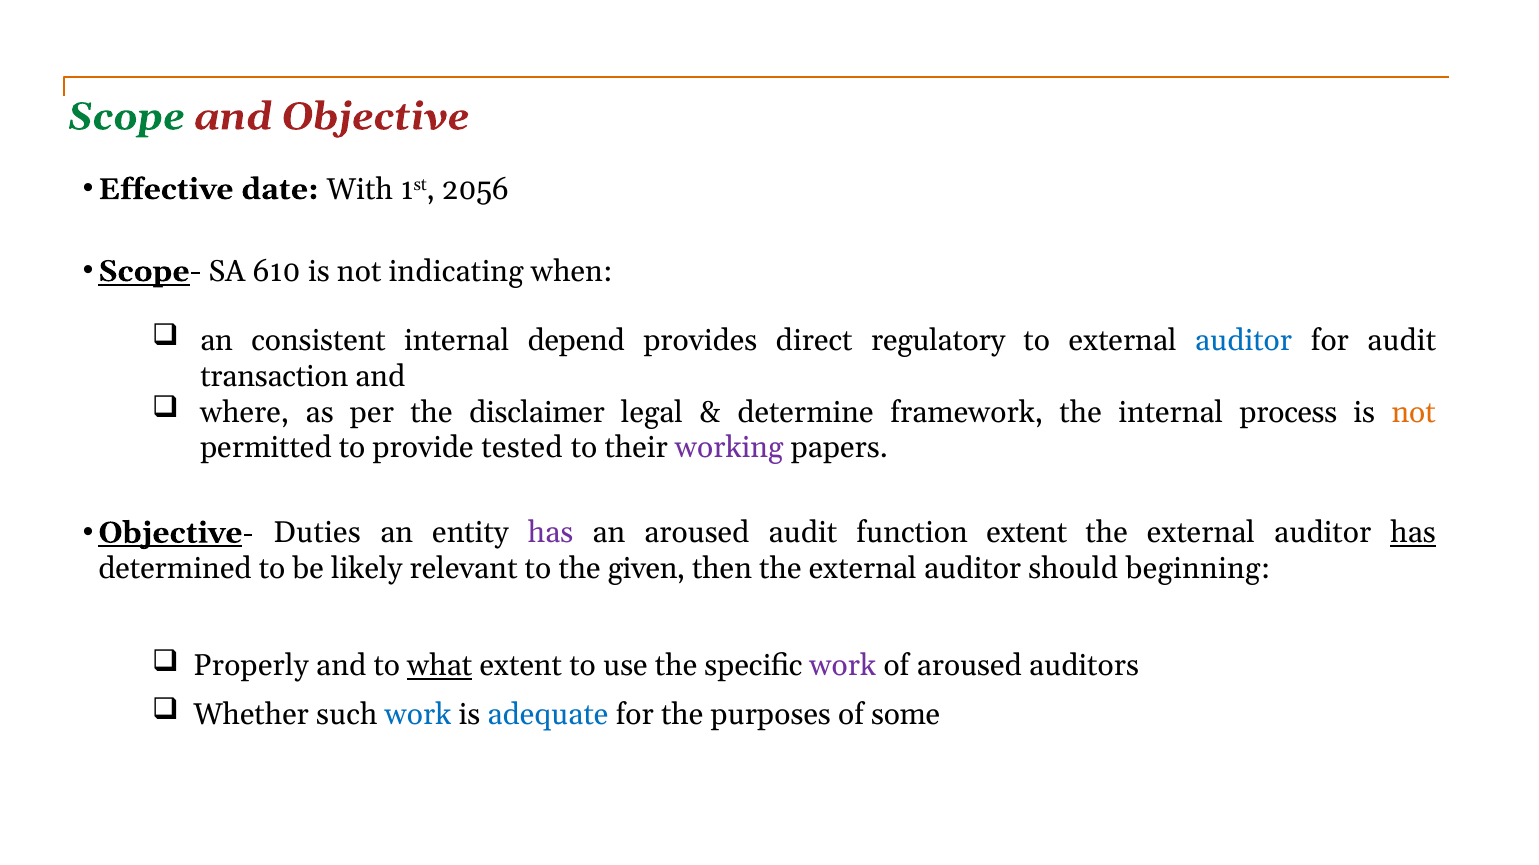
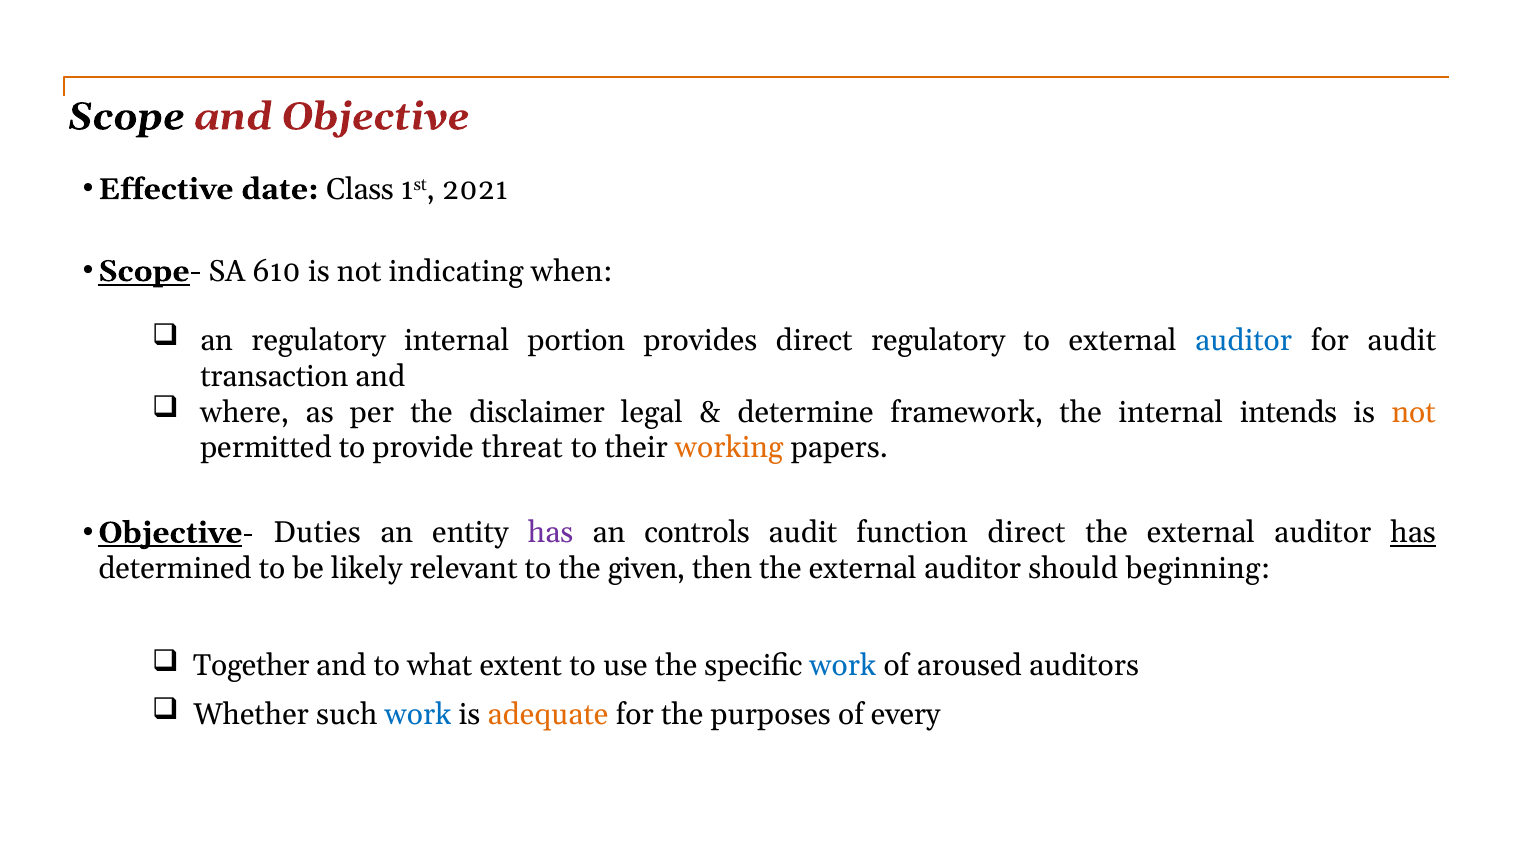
Scope colour: green -> black (126, 117)
With: With -> Class (360, 189)
2056: 2056 -> 2021 (475, 189)
an consistent: consistent -> regulatory (319, 341)
depend: depend -> portion (576, 341)
process: process -> intends (1288, 413)
tested: tested -> threat (522, 448)
working colour: purple -> orange (729, 448)
an aroused: aroused -> controls (697, 533)
function extent: extent -> direct (1026, 533)
Properly: Properly -> Together (251, 667)
what underline: present -> none (440, 667)
work colour: purple -> blue (843, 667)
adequate colour: blue -> orange (548, 715)
some: some -> every (906, 715)
